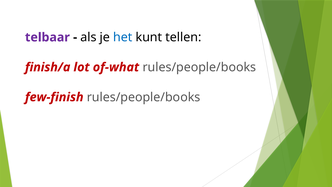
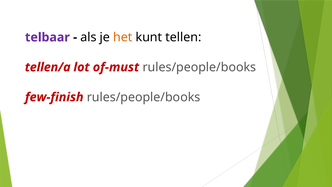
het colour: blue -> orange (123, 37)
finish/a: finish/a -> tellen/a (48, 67)
of-what: of-what -> of-must (116, 67)
